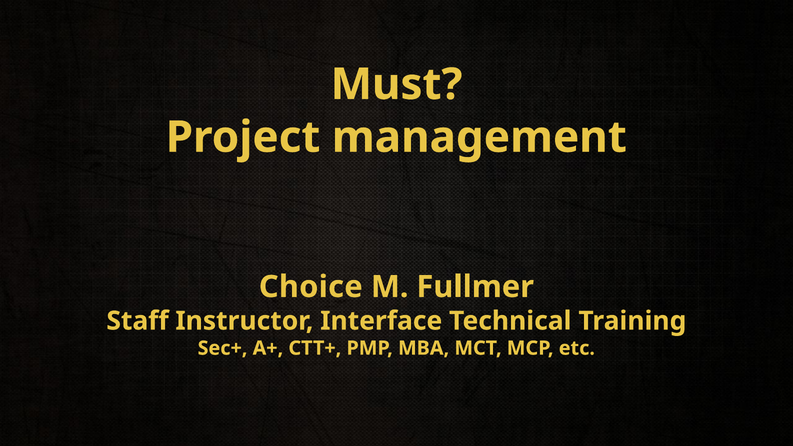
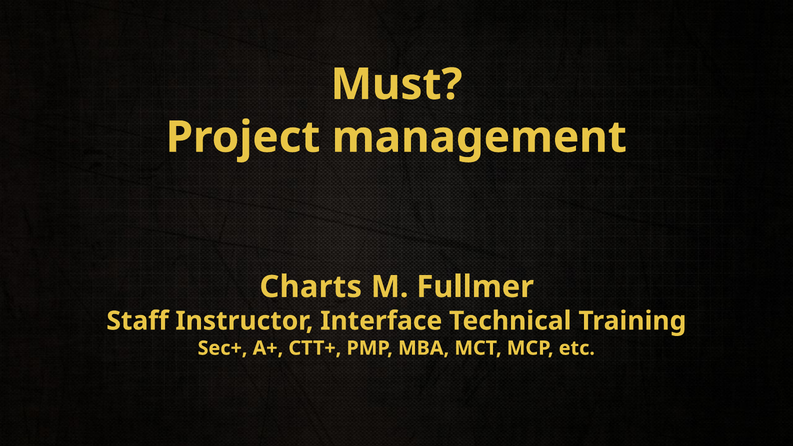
Choice: Choice -> Charts (311, 287)
